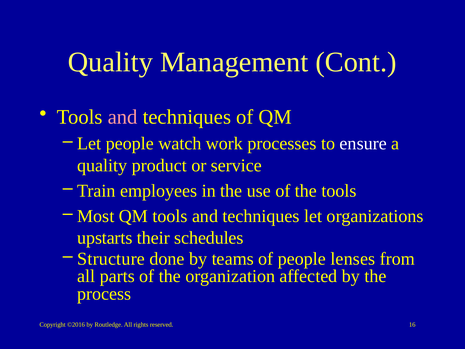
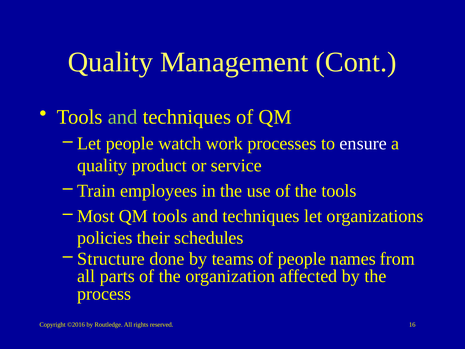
and colour: pink -> light green (123, 117)
upstarts: upstarts -> policies (105, 238)
lenses: lenses -> names (353, 259)
